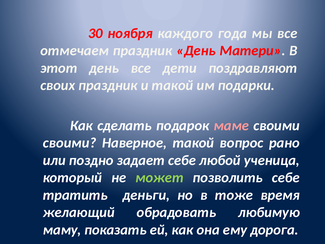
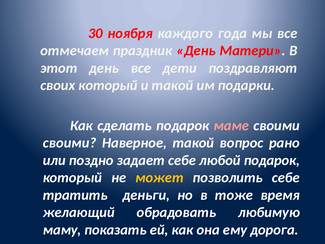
своих праздник: праздник -> который (108, 85)
любой ученица: ученица -> подарок (272, 160)
может colour: light green -> yellow (159, 177)
